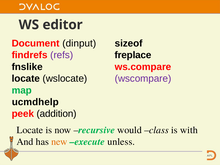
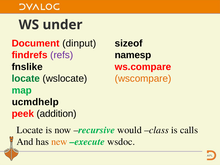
editor: editor -> under (63, 25)
freplace: freplace -> namesp (133, 55)
locate colour: black -> green (26, 79)
wscompare colour: purple -> orange (143, 79)
with: with -> calls (189, 130)
unless: unless -> wsdoc (121, 142)
